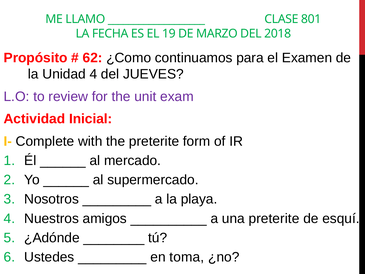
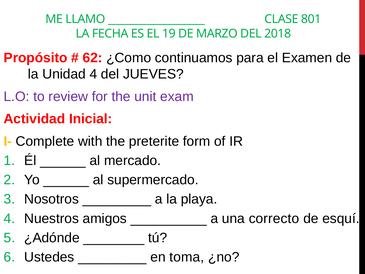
una preterite: preterite -> correcto (274, 218)
